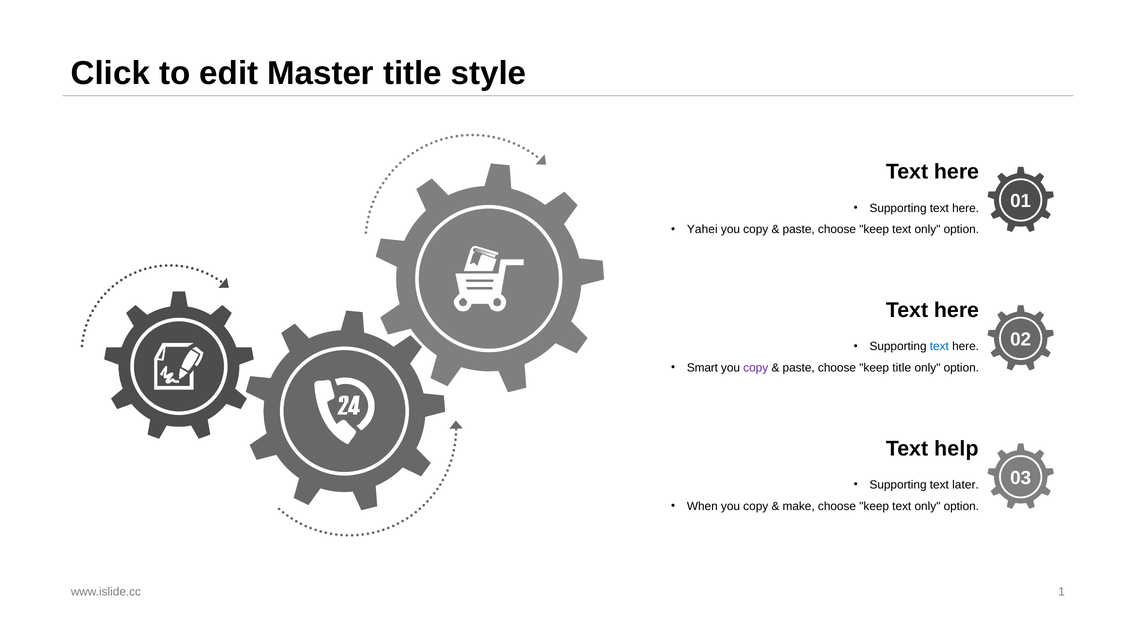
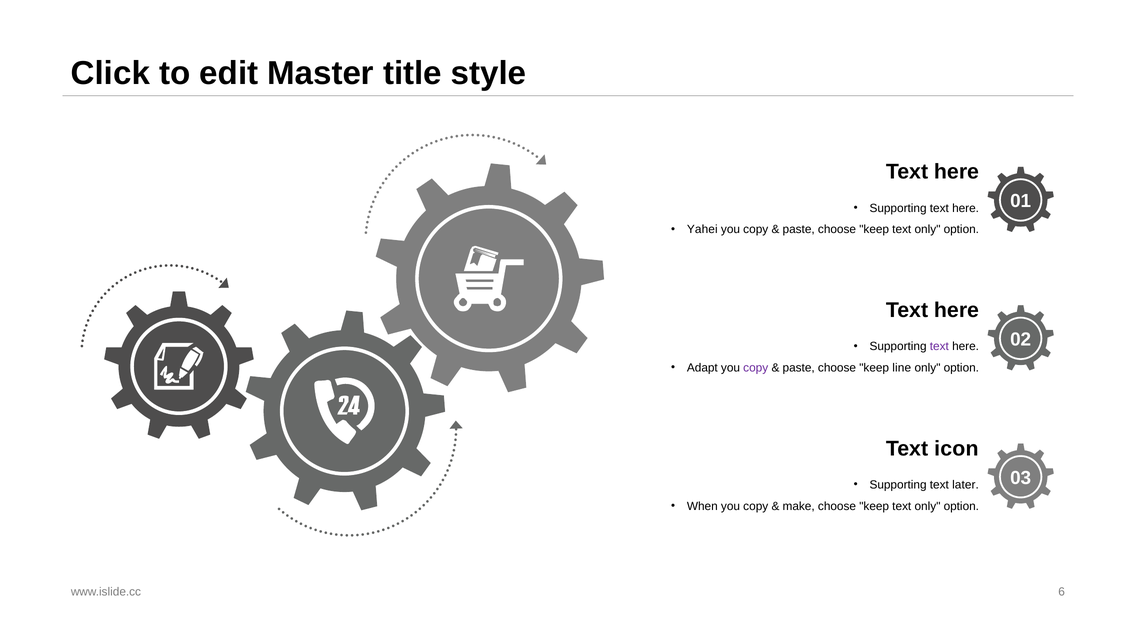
text colour: blue -> purple (939, 347)
Smart: Smart -> Adapt (702, 368)
keep title: title -> line (902, 368)
help: help -> icon (956, 448)
1: 1 -> 6 (1062, 592)
